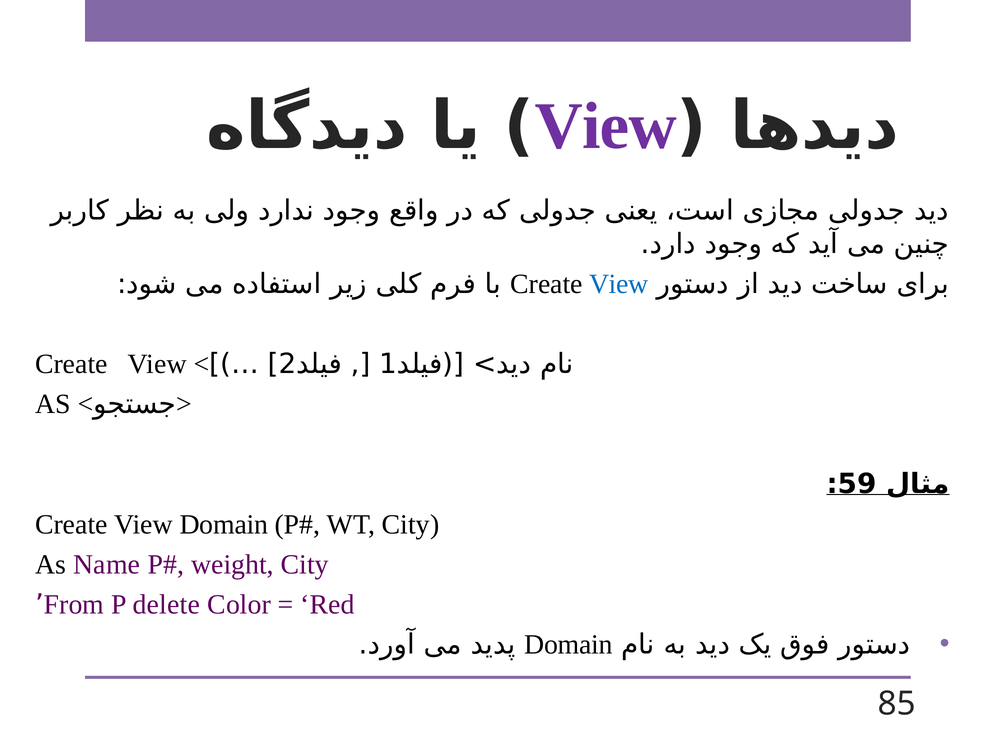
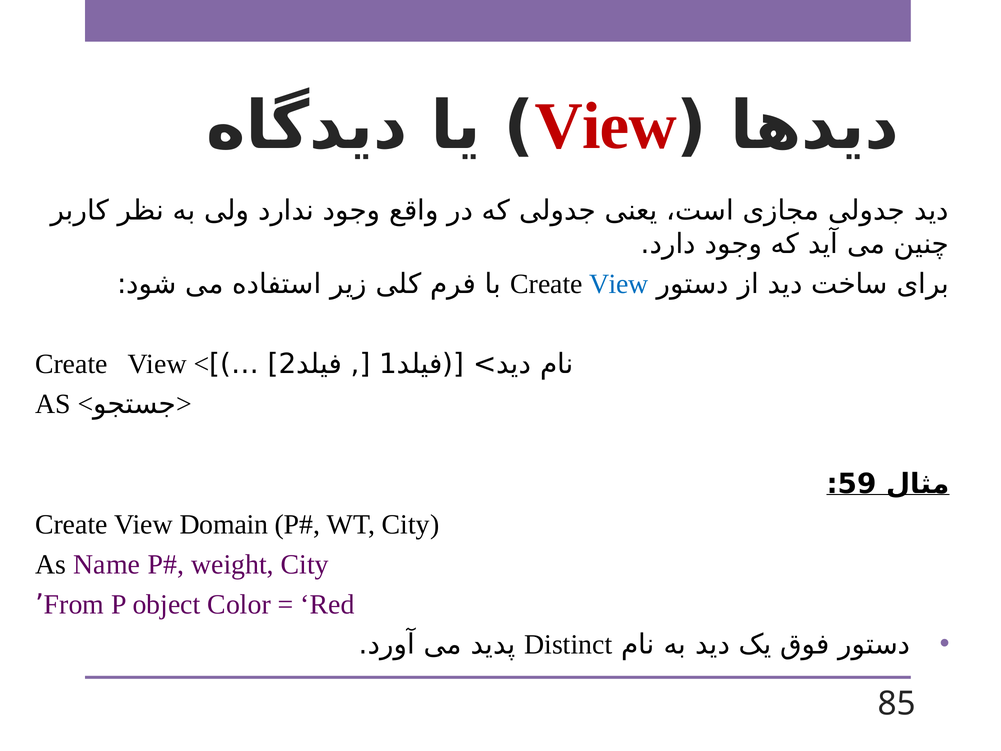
View colour: purple -> red (606, 126)
delete: delete -> object (166, 604)
Domain: Domain -> Distinct (568, 644)
